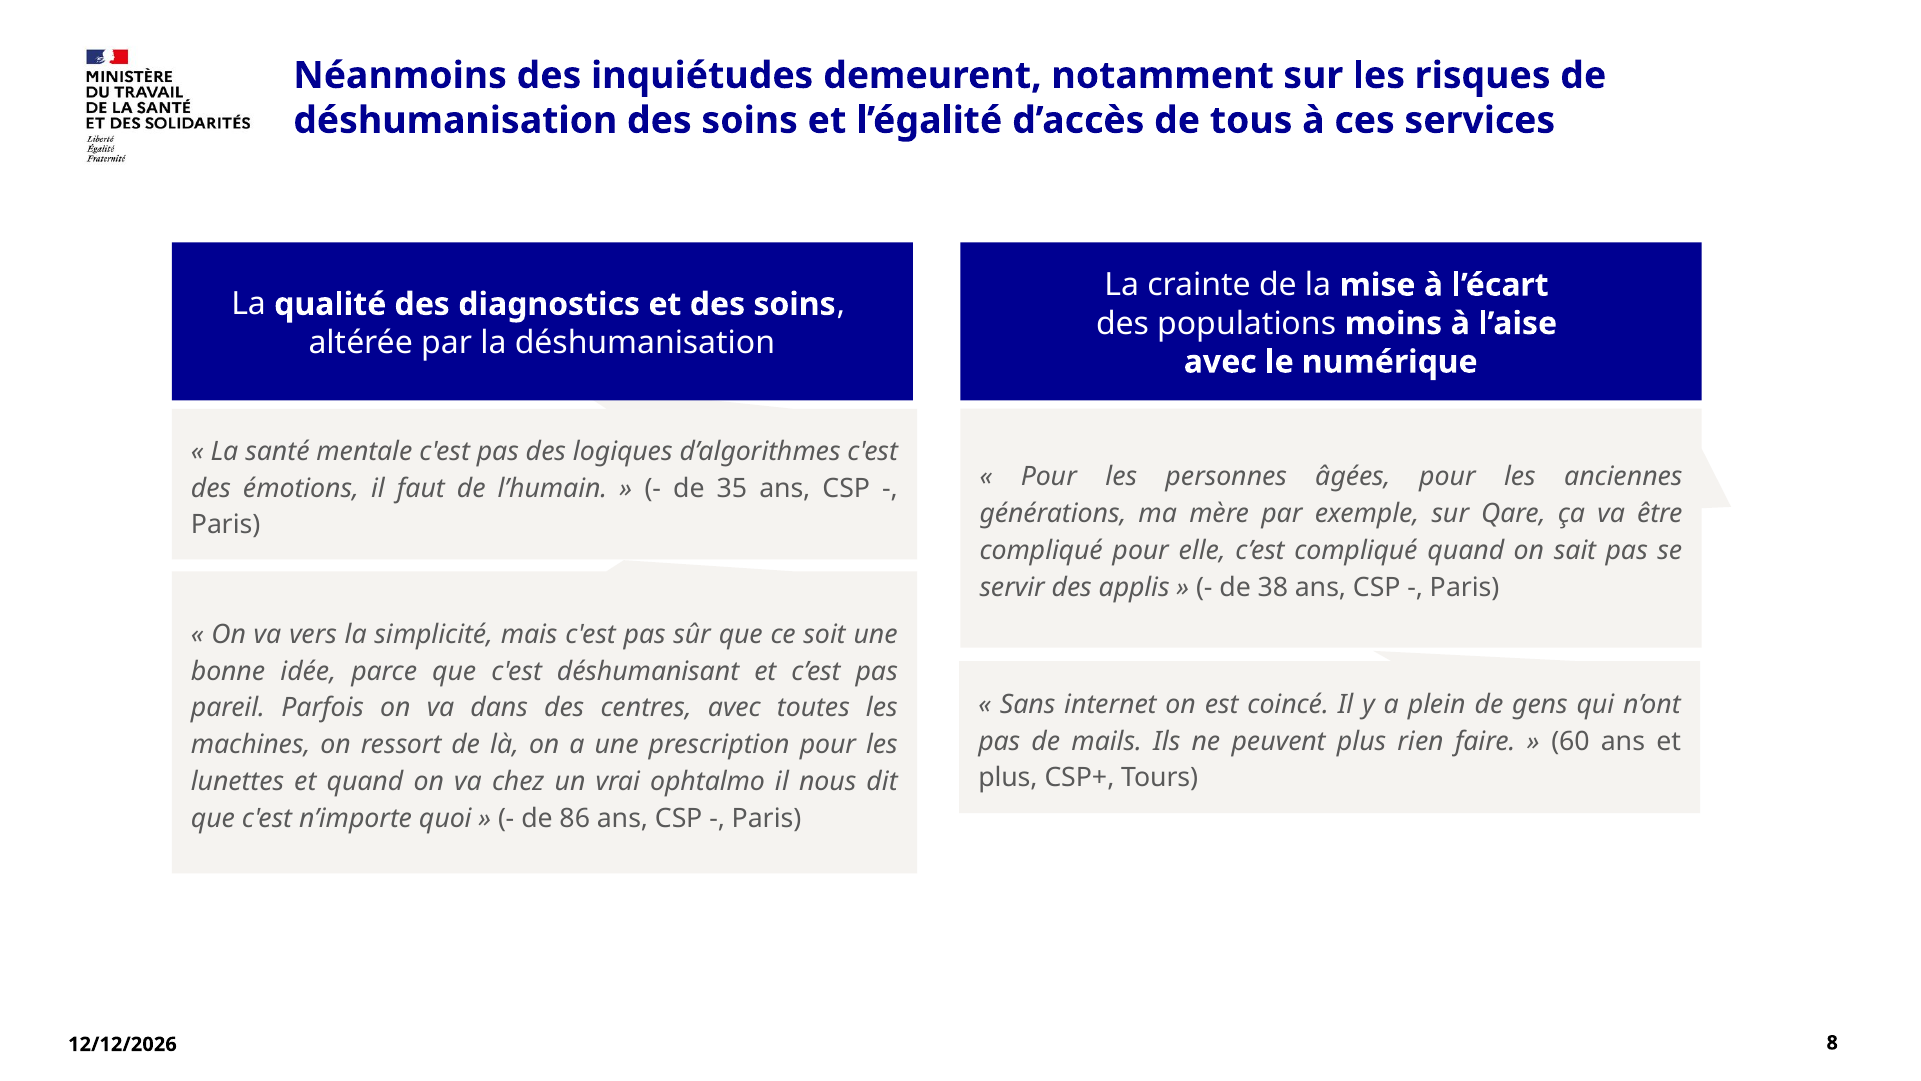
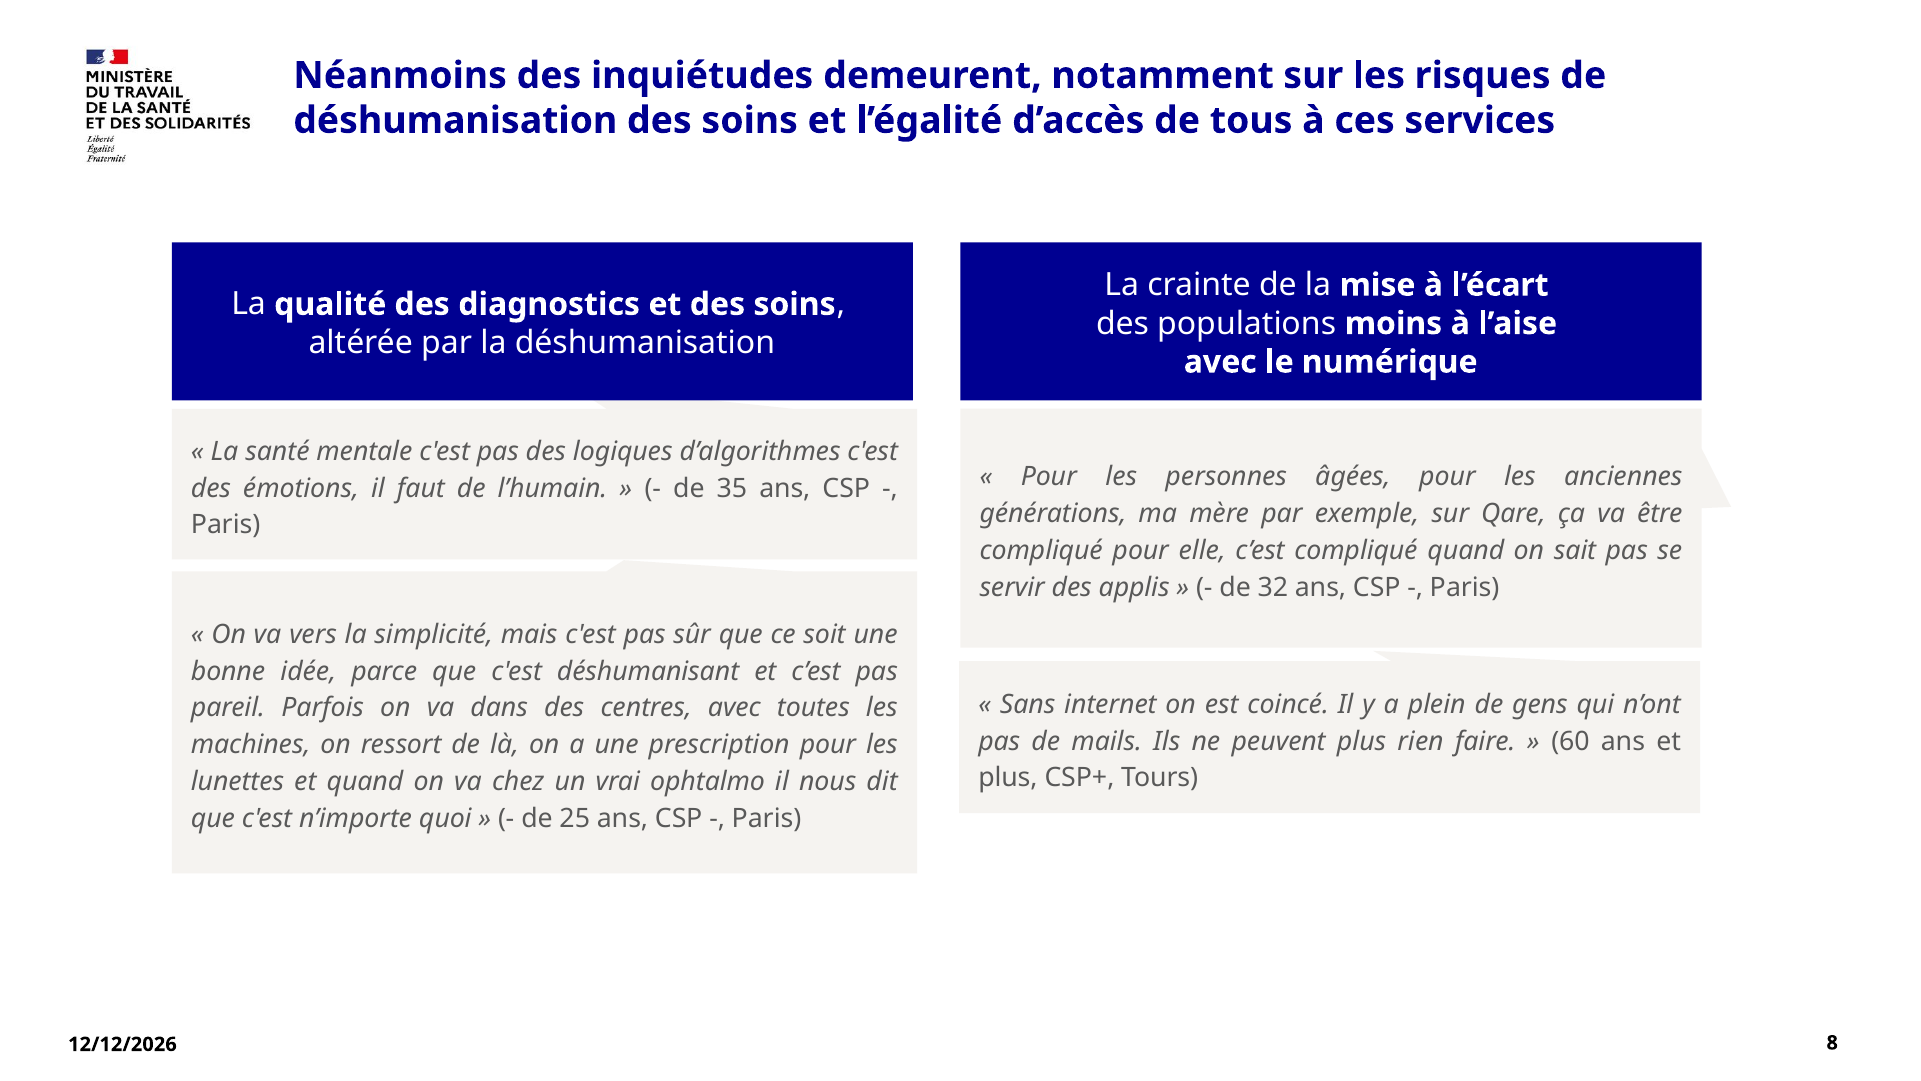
38: 38 -> 32 (1273, 587)
86: 86 -> 25 (575, 818)
